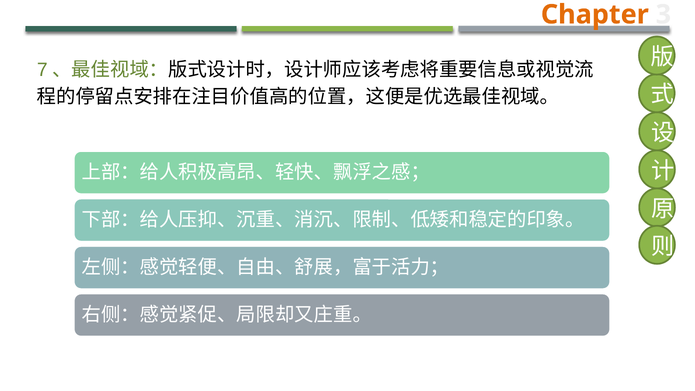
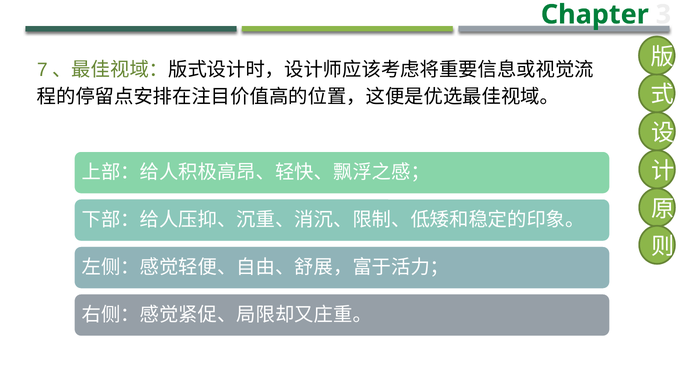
Chapter colour: orange -> green (595, 15)
